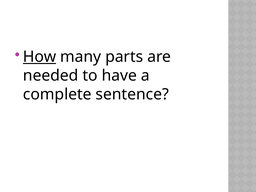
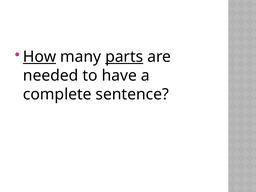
parts underline: none -> present (124, 57)
